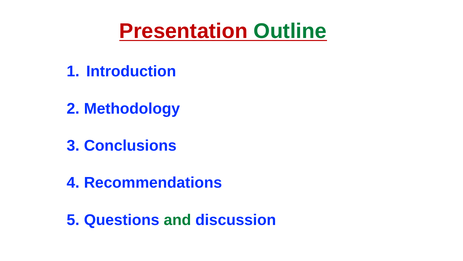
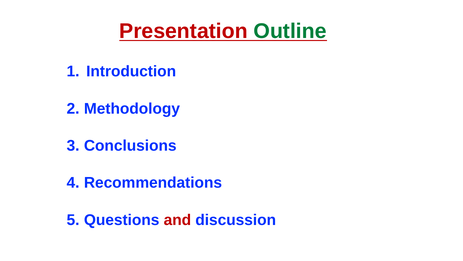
and colour: green -> red (177, 219)
